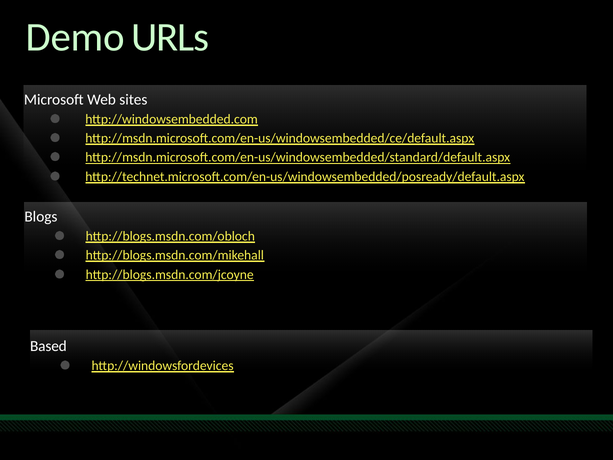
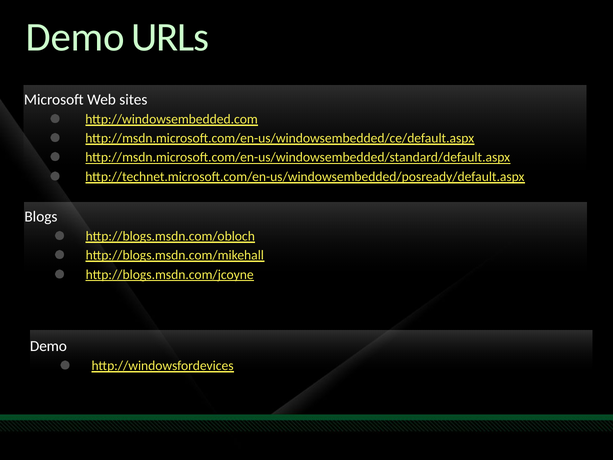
Based: Based -> Demo (48, 346)
